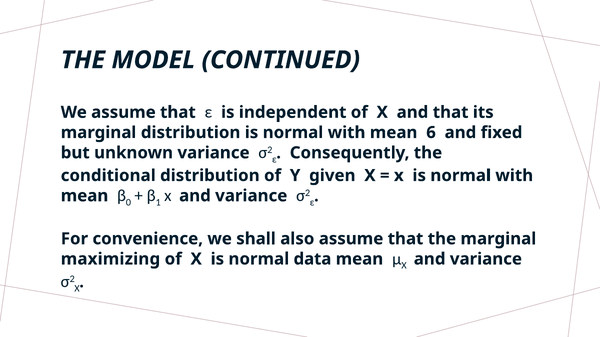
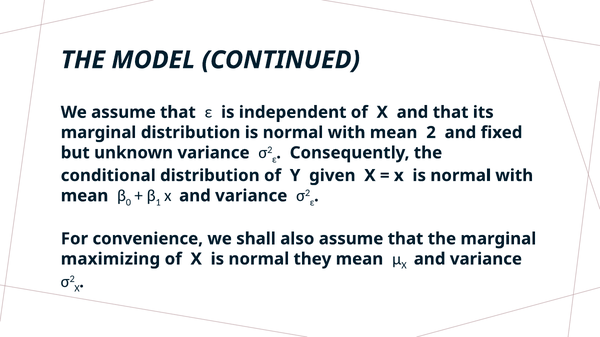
6: 6 -> 2 (431, 133)
data: data -> they (312, 259)
